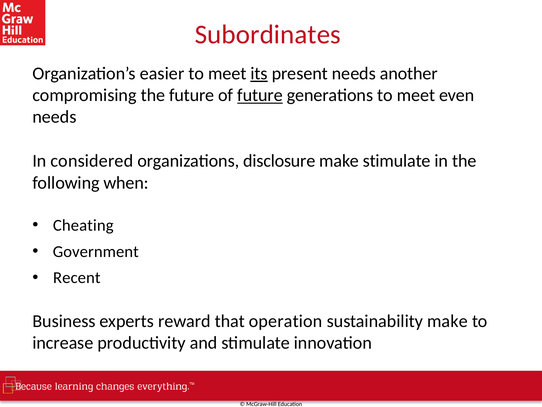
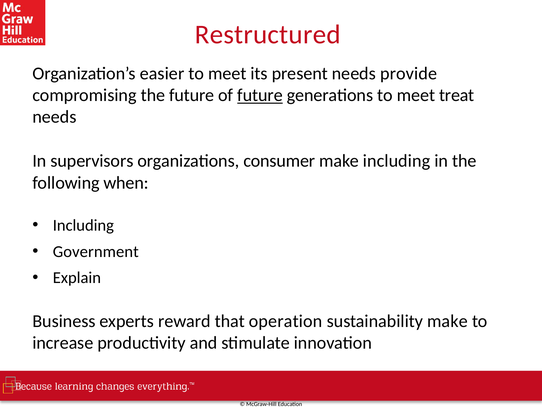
Subordinates: Subordinates -> Restructured (268, 34)
its underline: present -> none (259, 74)
another: another -> provide (409, 74)
even: even -> treat (457, 95)
considered: considered -> supervisors (92, 161)
disclosure: disclosure -> consumer (279, 161)
make stimulate: stimulate -> including (397, 161)
Cheating: Cheating -> Including (83, 225)
Recent: Recent -> Explain (77, 278)
